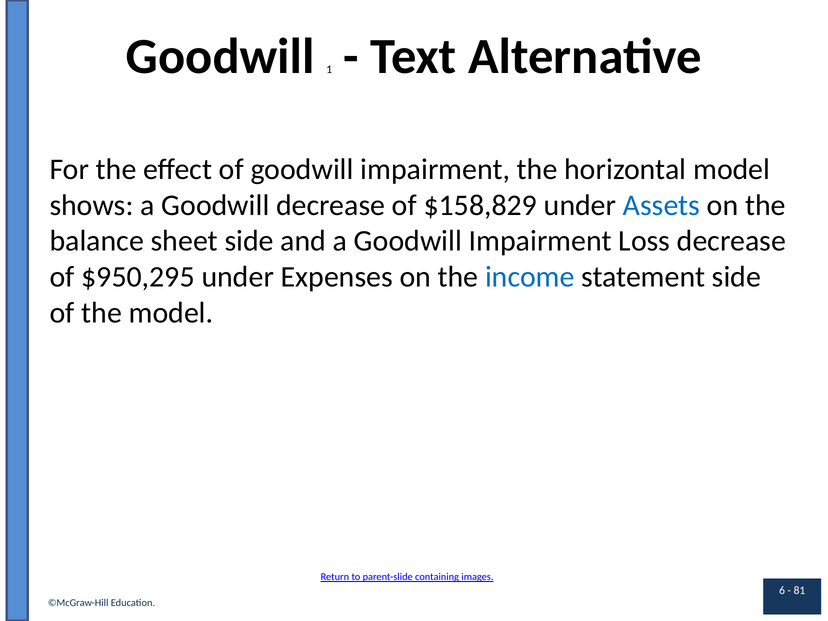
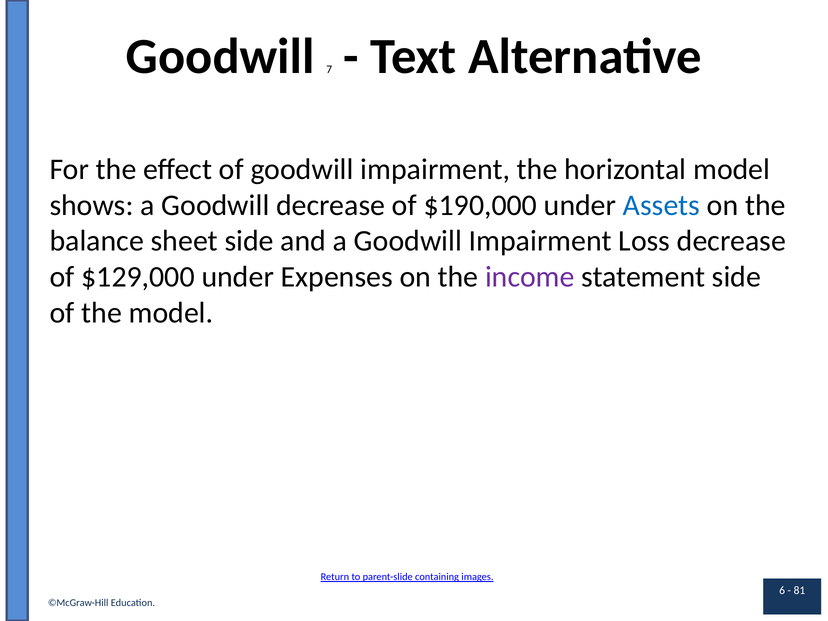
1: 1 -> 7 (329, 70)
$158,829: $158,829 -> $190,000 (480, 205)
$950,295: $950,295 -> $129,000 (138, 277)
income colour: blue -> purple (530, 277)
